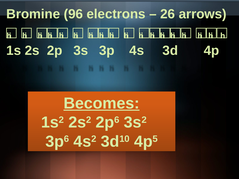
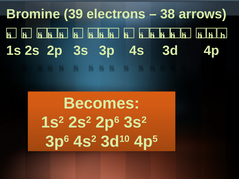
96: 96 -> 39 (73, 14)
26: 26 -> 38 (168, 14)
Becomes underline: present -> none (102, 103)
